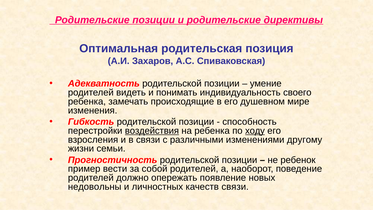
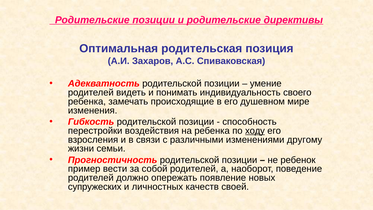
воздействия underline: present -> none (152, 131)
недовольны: недовольны -> супружеских (95, 187)
качеств связи: связи -> своей (235, 187)
